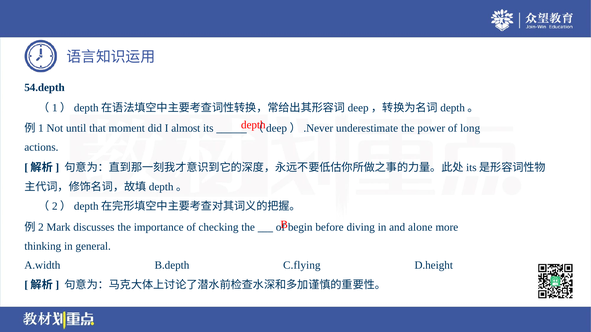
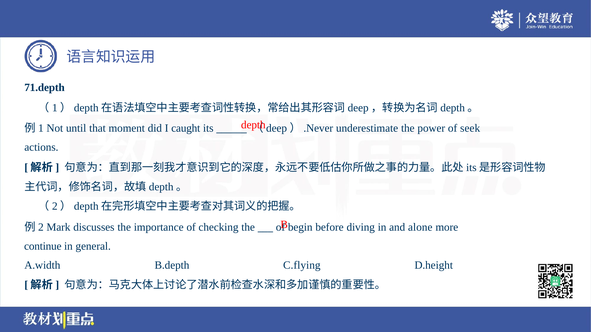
54.depth: 54.depth -> 71.depth (45, 88)
almost: almost -> caught (186, 128)
long: long -> seek (470, 128)
thinking: thinking -> continue (43, 246)
